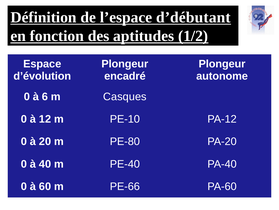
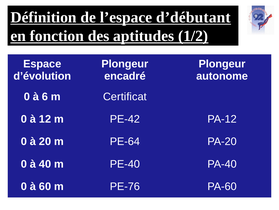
Casques: Casques -> Certificat (125, 96)
PE-10: PE-10 -> PE-42 (125, 119)
PE-80: PE-80 -> PE-64 (125, 141)
PE-66: PE-66 -> PE-76 (125, 186)
